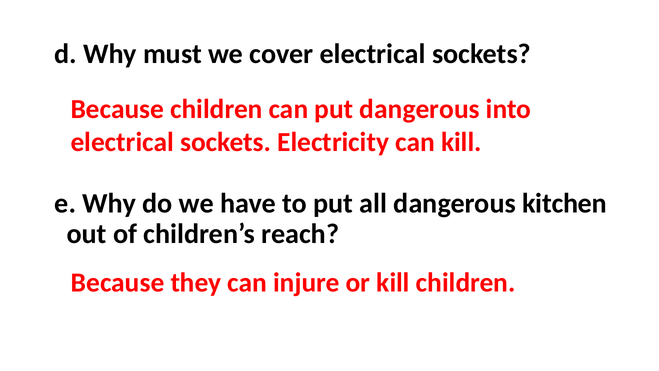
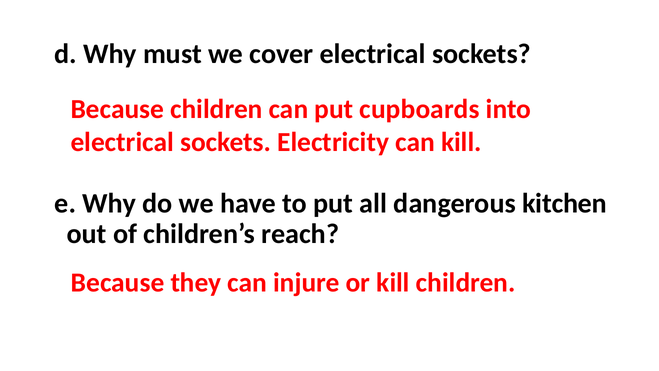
put dangerous: dangerous -> cupboards (420, 109)
